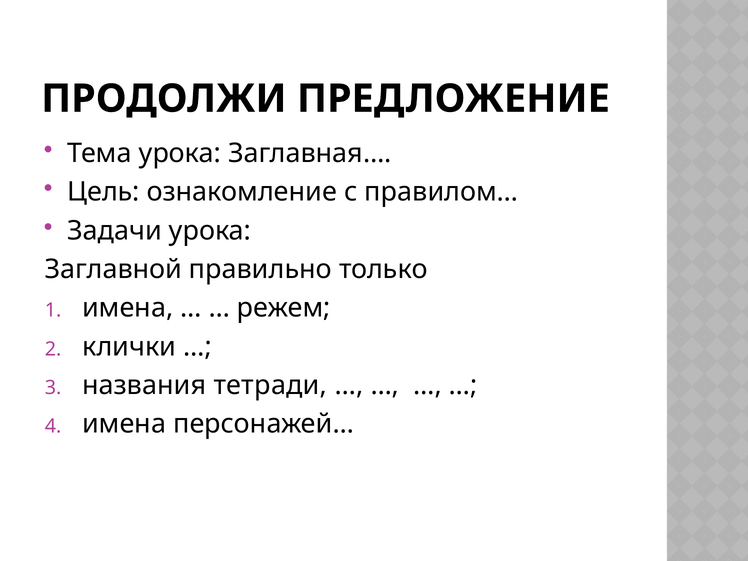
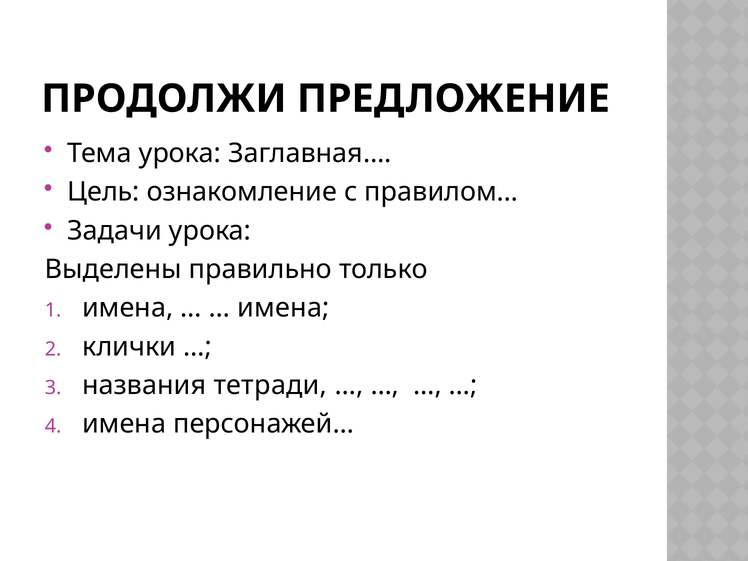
Заглавной: Заглавной -> Выделены (113, 269)
режем: режем -> имена (283, 308)
